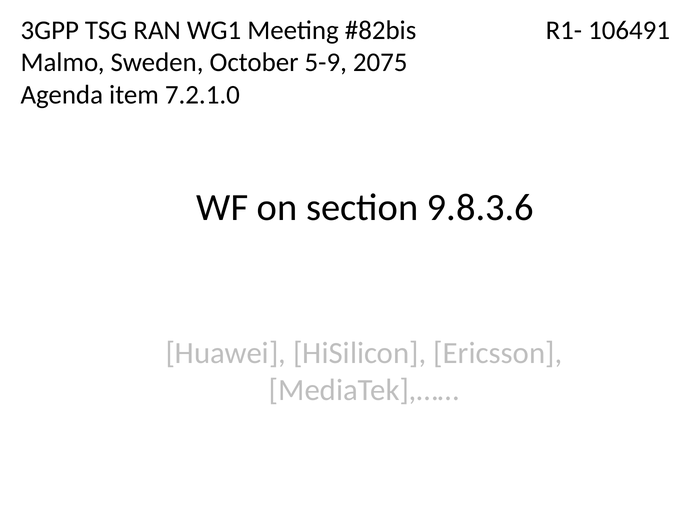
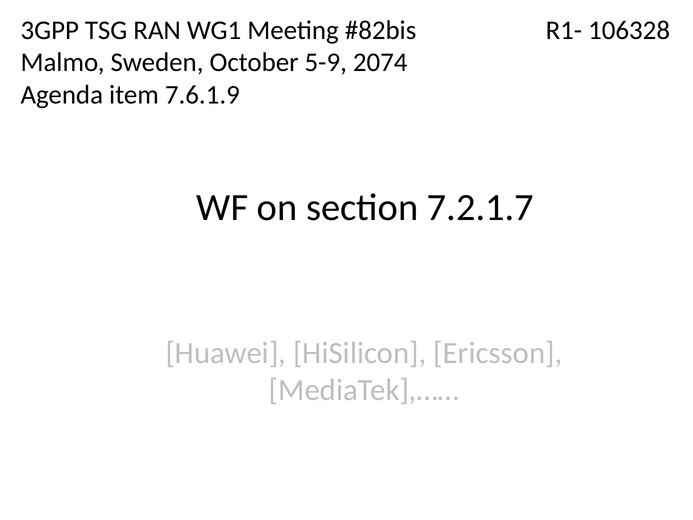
106491: 106491 -> 106328 (629, 30)
2075: 2075 -> 2074 (380, 63)
7.2.1.0: 7.2.1.0 -> 7.6.1.9 (202, 95)
9.8.3.6: 9.8.3.6 -> 7.2.1.7 (480, 207)
